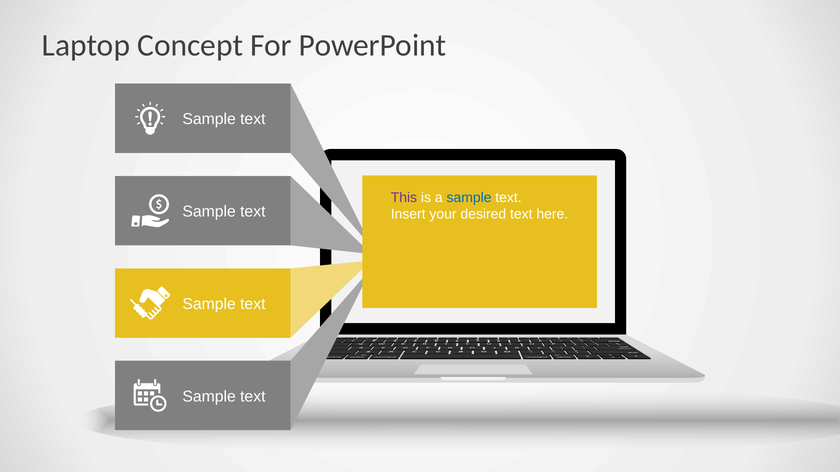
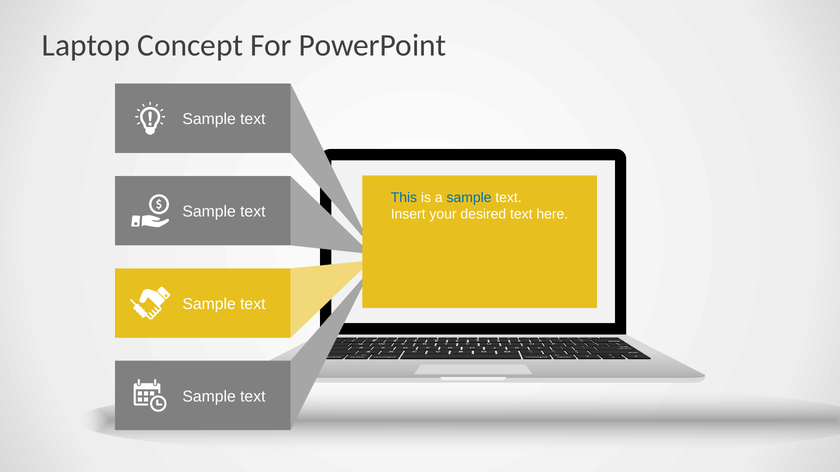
This colour: purple -> blue (404, 198)
